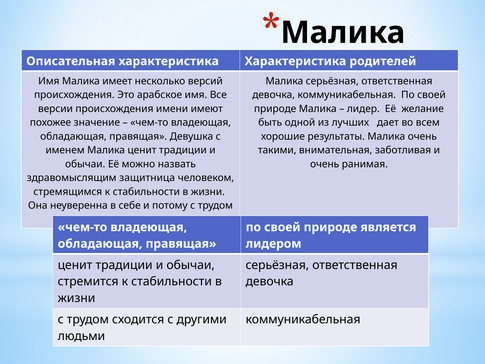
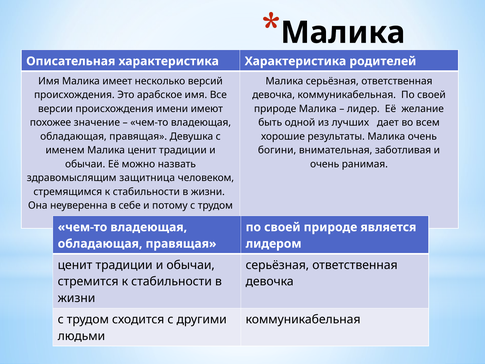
такими: такими -> богини (277, 150)
